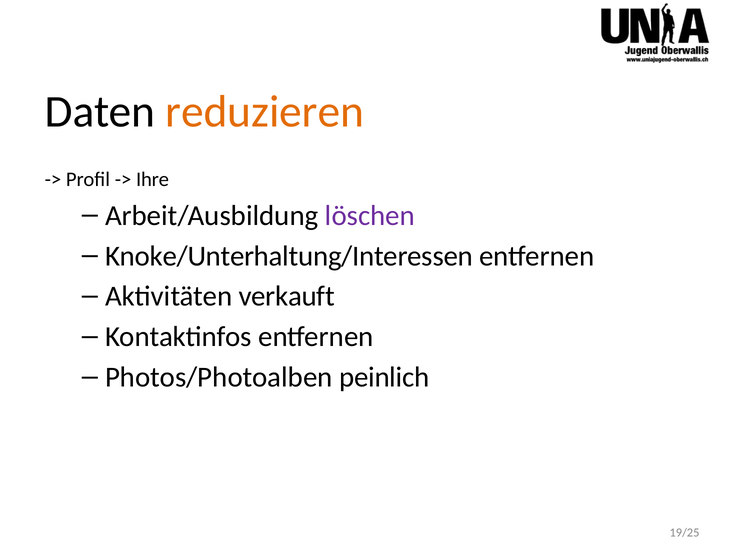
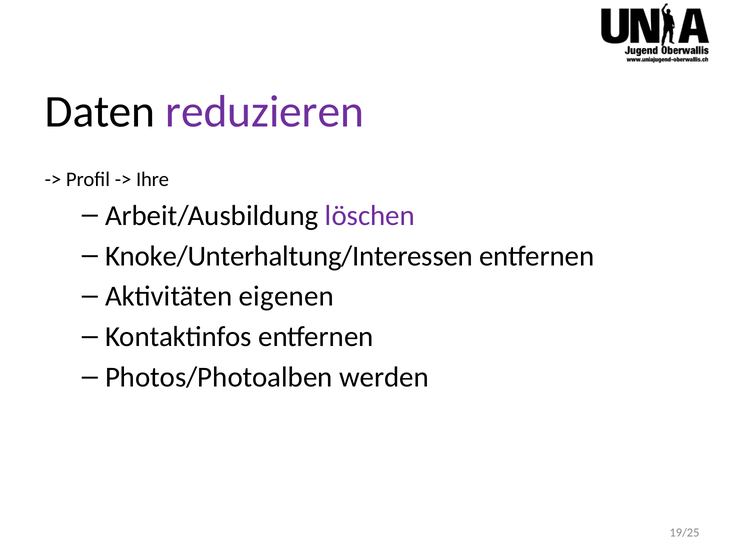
reduzieren colour: orange -> purple (265, 112)
verkauft: verkauft -> eigenen (286, 296)
peinlich: peinlich -> werden (384, 377)
